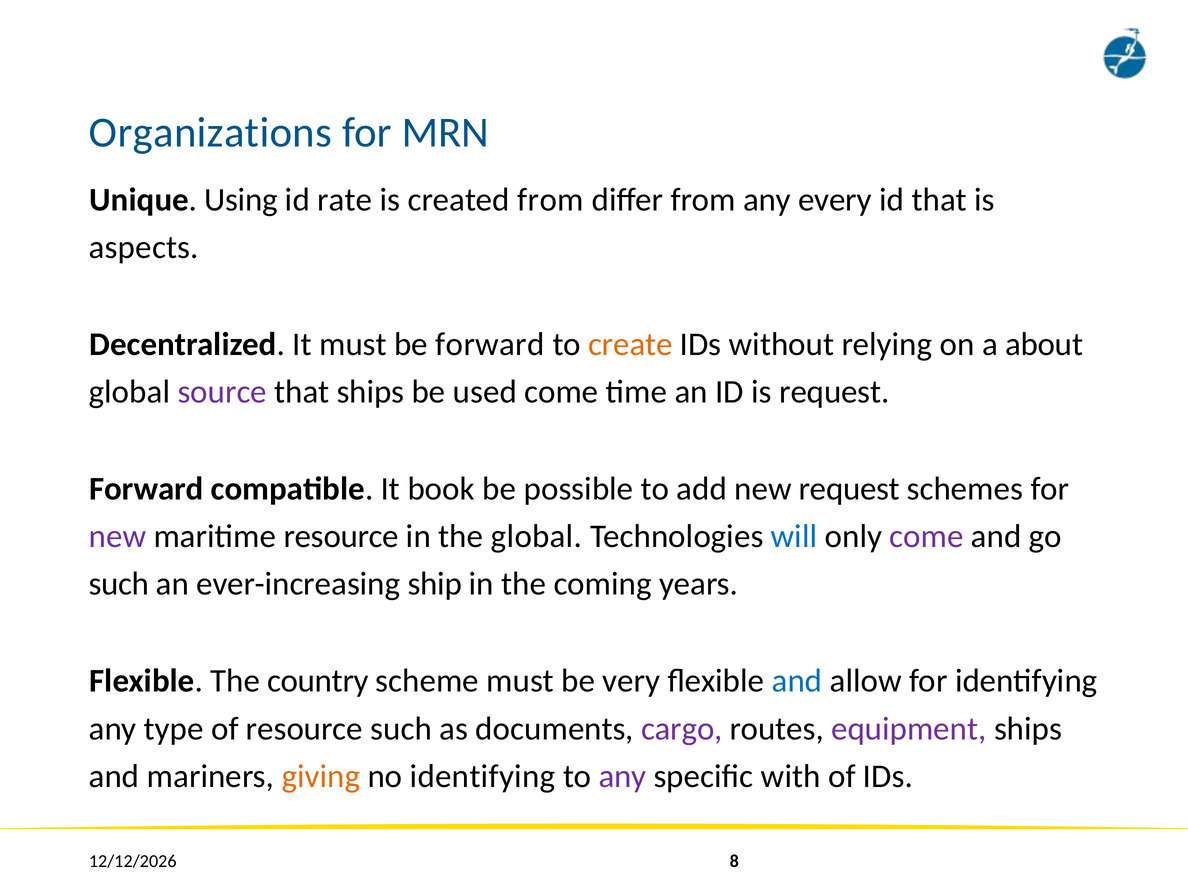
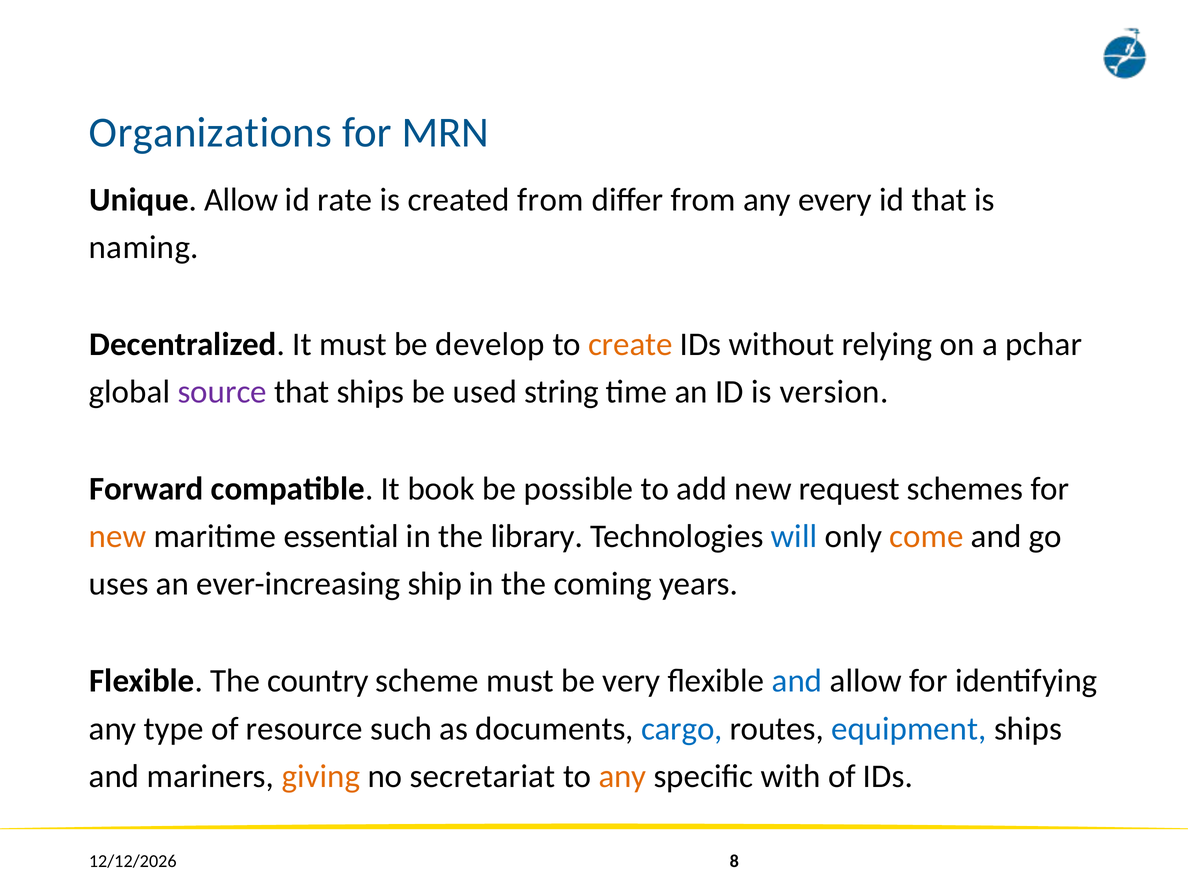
Unique Using: Using -> Allow (241, 200)
aspects: aspects -> naming (144, 247)
be forward: forward -> develop (490, 344)
about: about -> pchar (1044, 344)
used come: come -> string (562, 392)
is request: request -> version (834, 392)
new colour: purple -> orange (118, 536)
maritime resource: resource -> essential (341, 536)
the global: global -> library (537, 536)
come colour: purple -> orange (926, 536)
such: such -> uses (119, 584)
cargo colour: purple -> blue (682, 729)
equipment colour: purple -> blue (909, 729)
no identifying: identifying -> secretariat (483, 776)
any colour: purple -> orange (622, 776)
